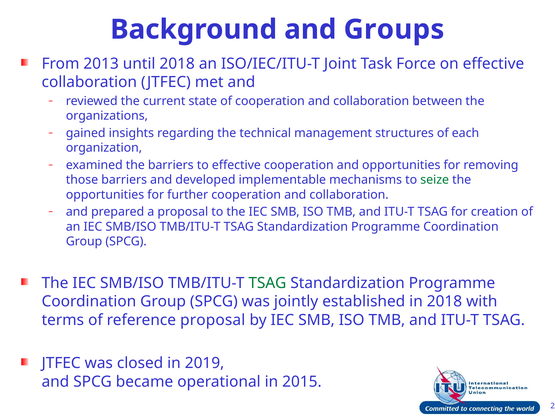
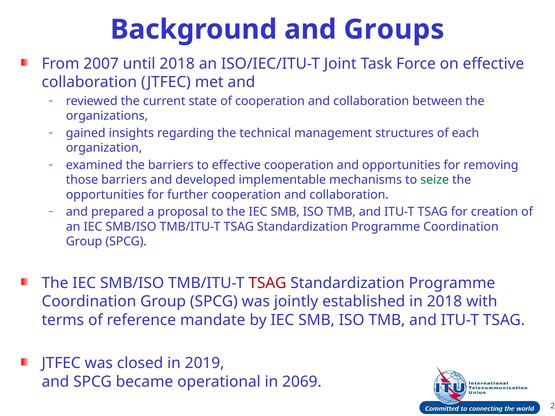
2013: 2013 -> 2007 (101, 64)
TSAG colour: green -> red (267, 283)
reference proposal: proposal -> mandate (213, 320)
2015: 2015 -> 2069 (302, 382)
